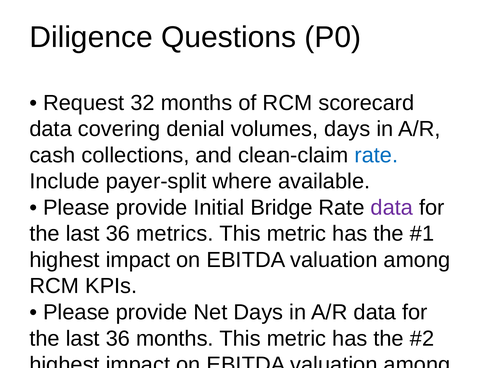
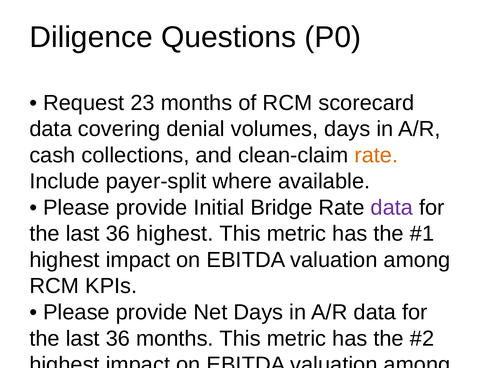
32: 32 -> 23 (143, 103)
rate colour: blue -> orange (376, 155)
36 metrics: metrics -> highest (175, 234)
